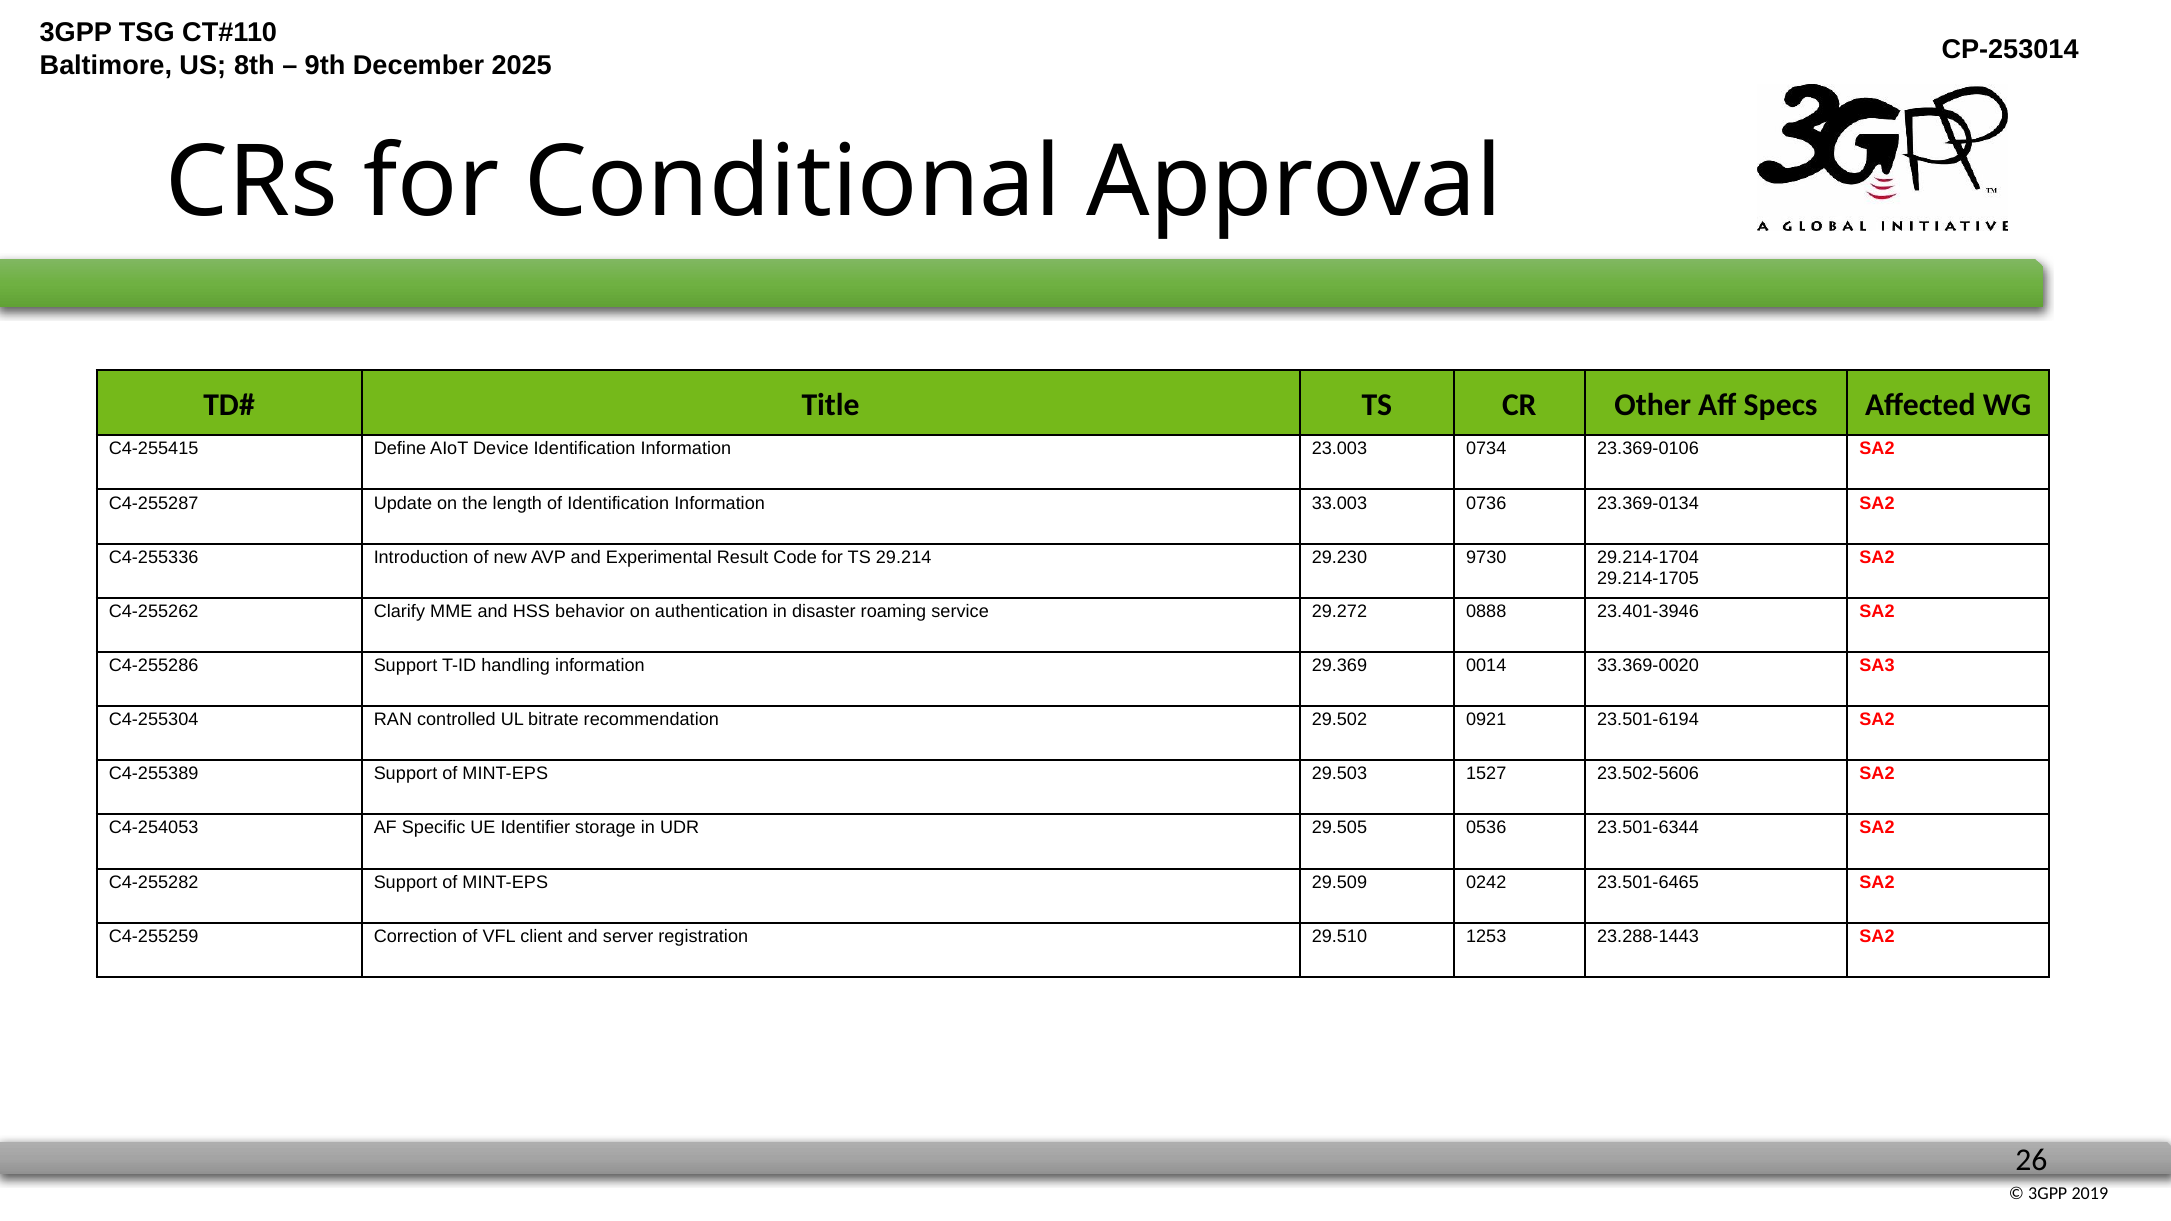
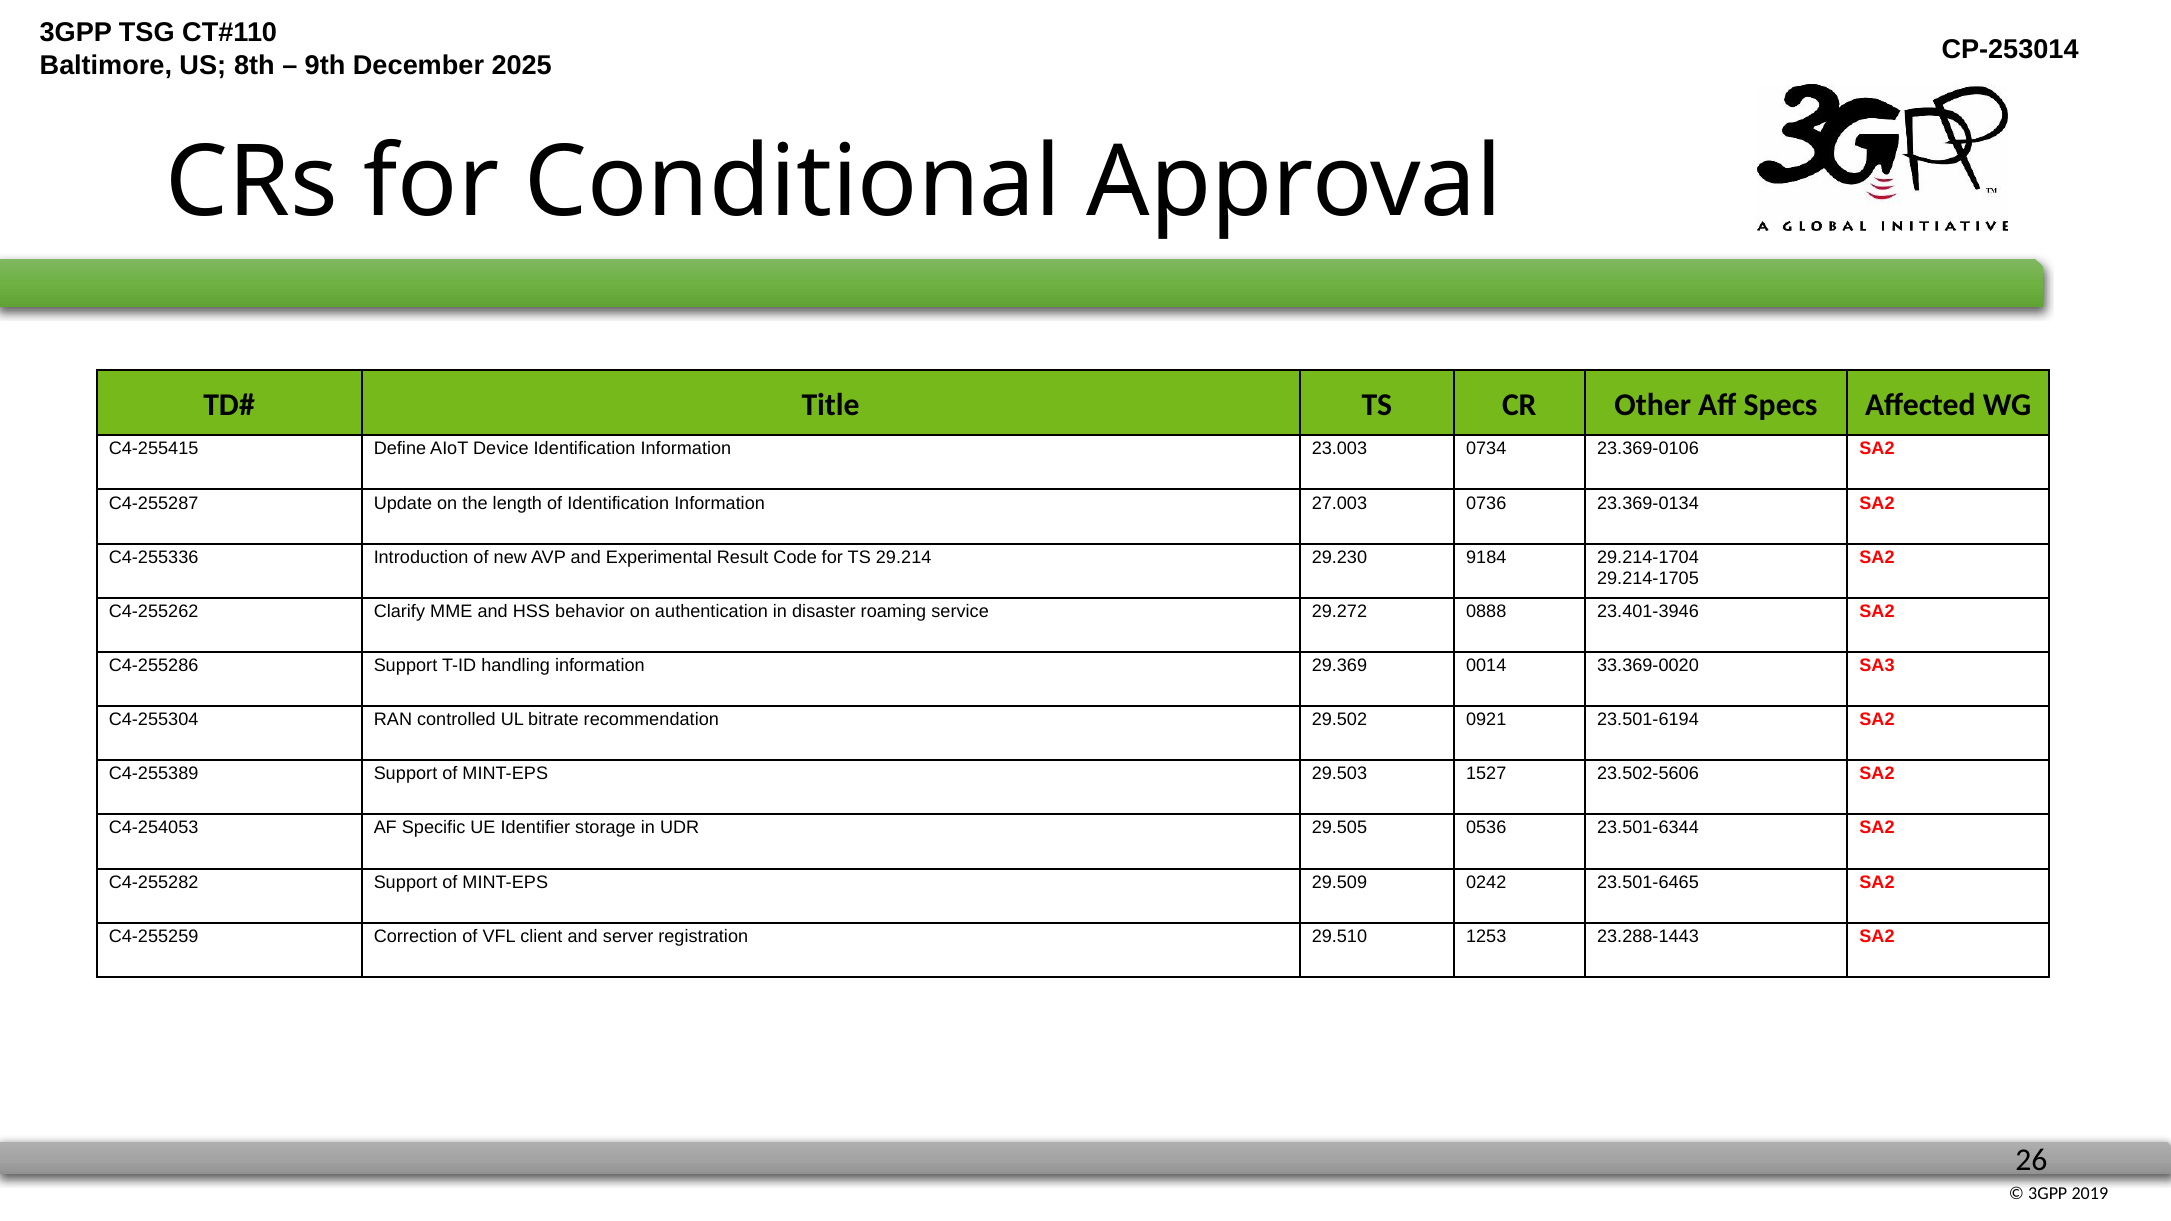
33.003: 33.003 -> 27.003 (1339, 503)
9730: 9730 -> 9184 (1486, 557)
